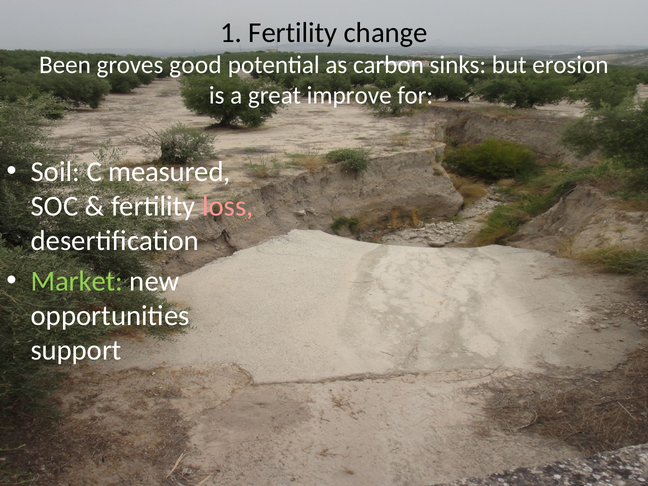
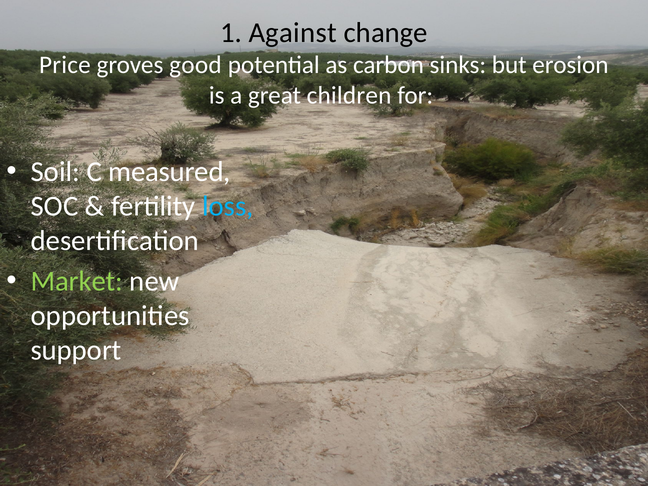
1 Fertility: Fertility -> Against (293, 33)
Been: Been -> Price (65, 65)
improve: improve -> children (349, 95)
loss colour: pink -> light blue (228, 206)
